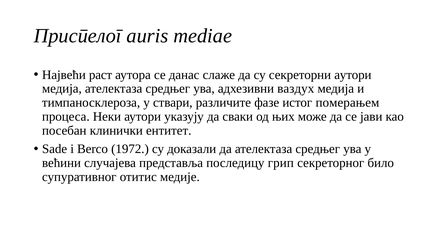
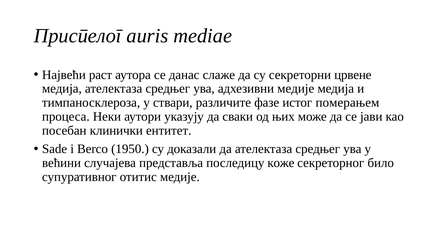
секреторни аутори: аутори -> црвене (353, 75)
адхезивни ваздух: ваздух -> медије (296, 89)
1972: 1972 -> 1950 (130, 149)
грип: грип -> коже (281, 163)
